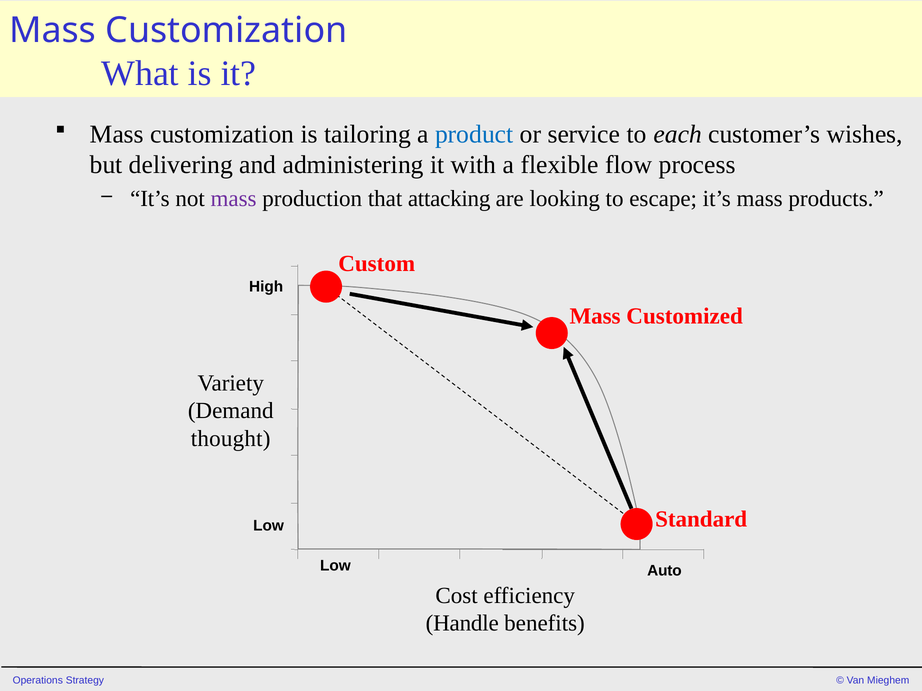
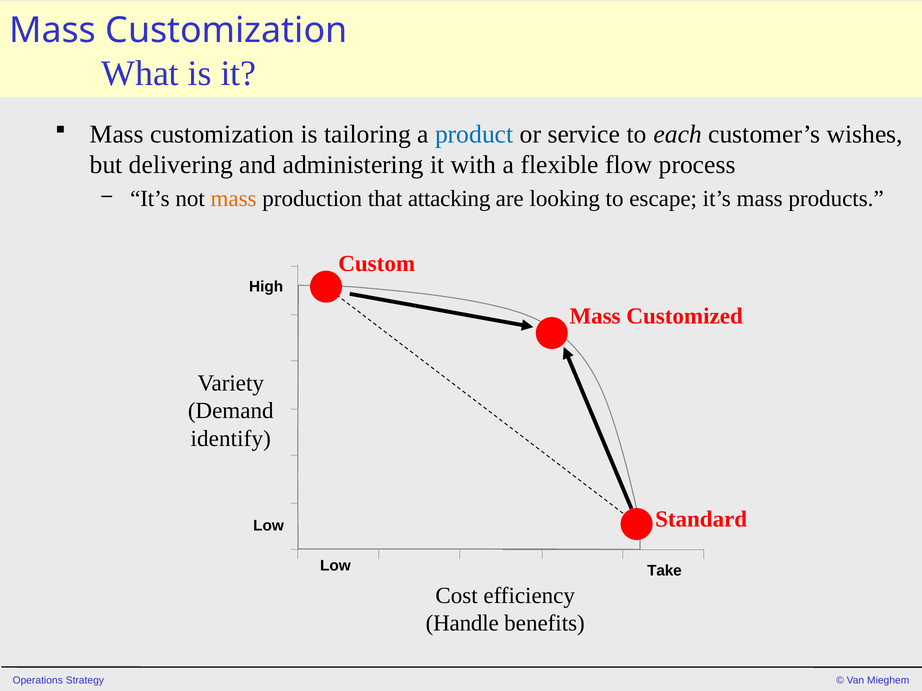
mass colour: purple -> orange (234, 199)
thought: thought -> identify (231, 439)
Auto: Auto -> Take (664, 571)
